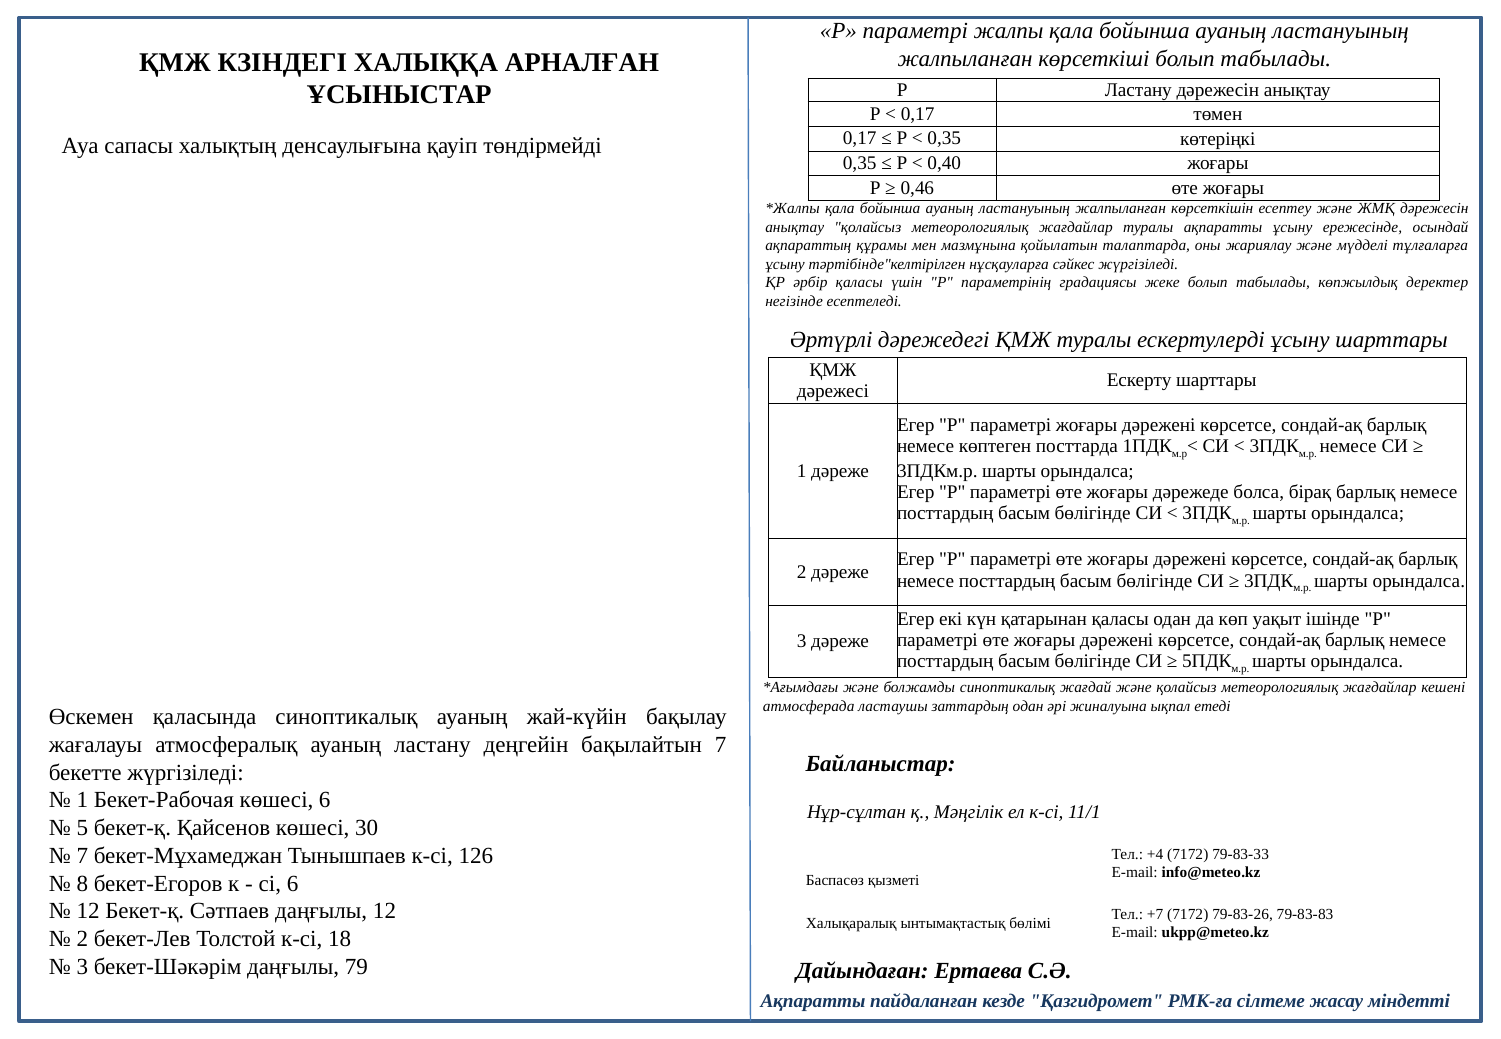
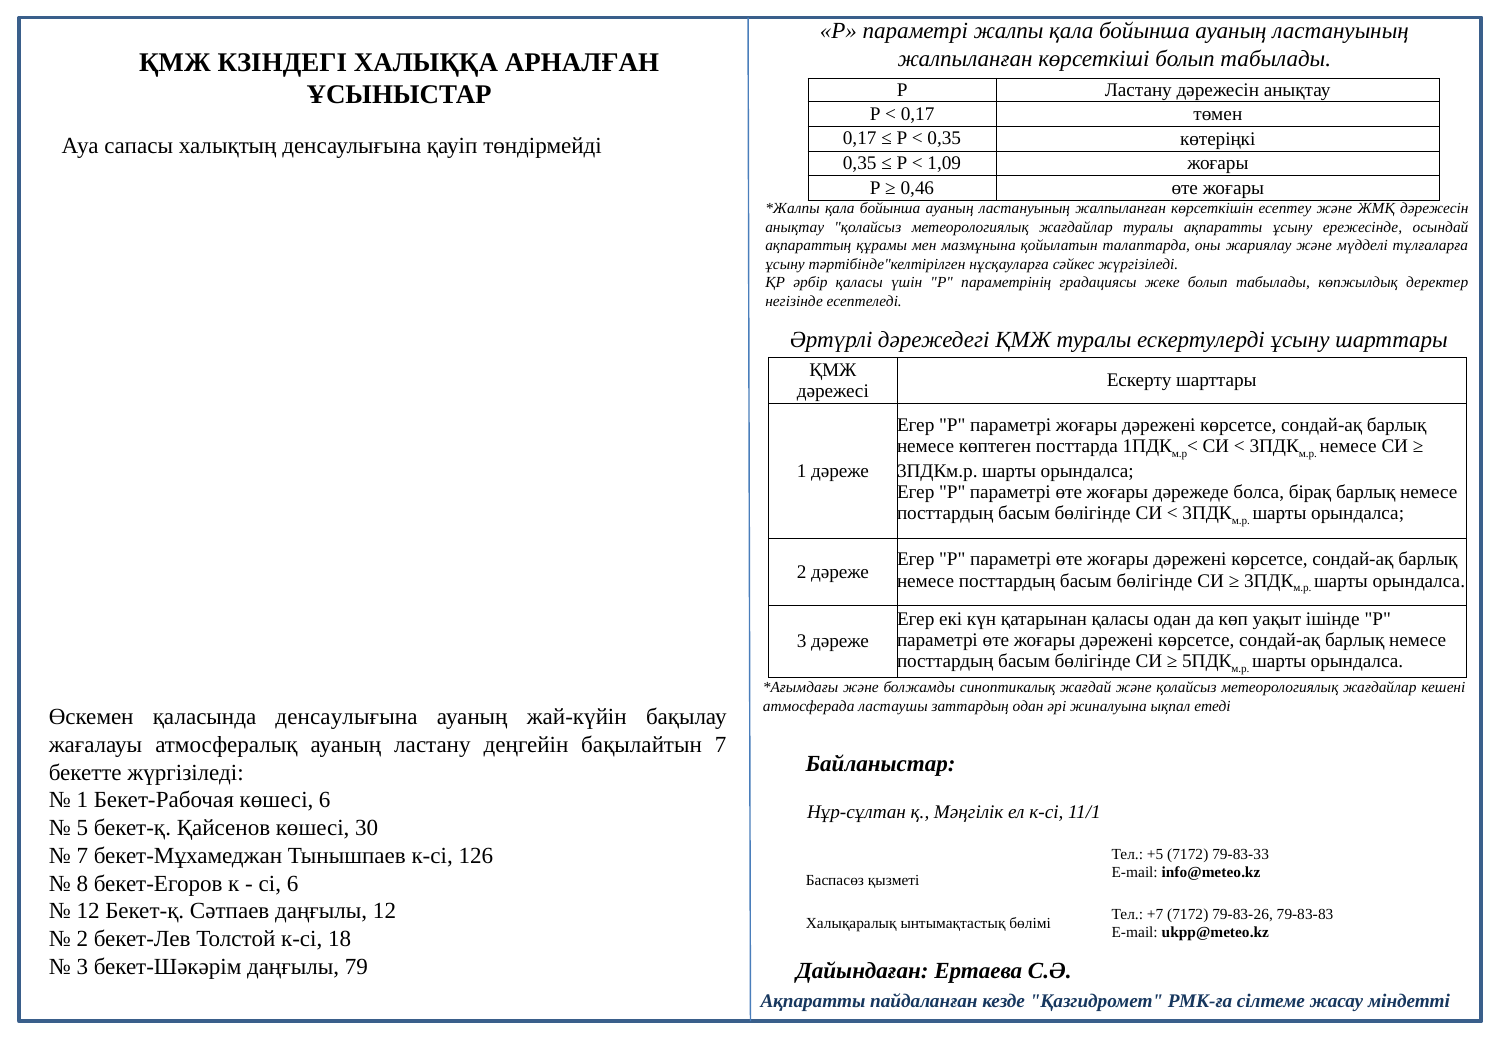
0,40: 0,40 -> 1,09 (944, 163)
қаласында синоптикалық: синоптикалық -> денсаулығына (347, 717)
+4: +4 -> +5 (1155, 855)
